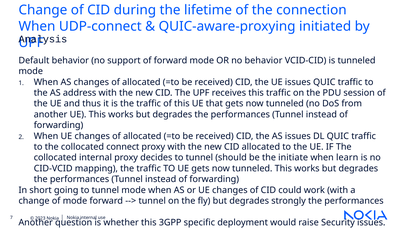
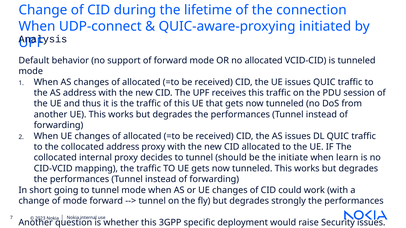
no behavior: behavior -> allocated (264, 61)
collocated connect: connect -> address (123, 147)
